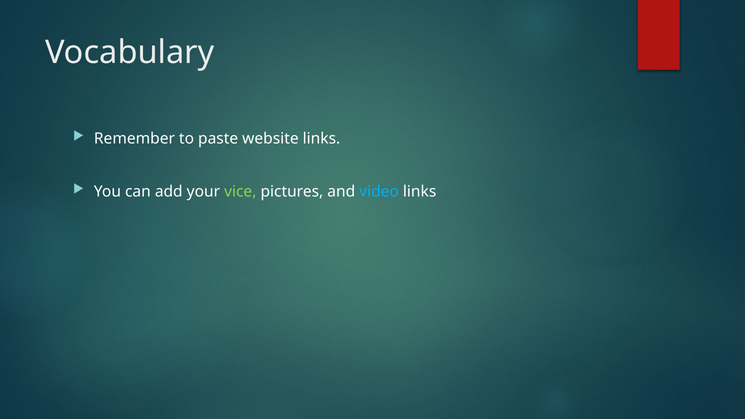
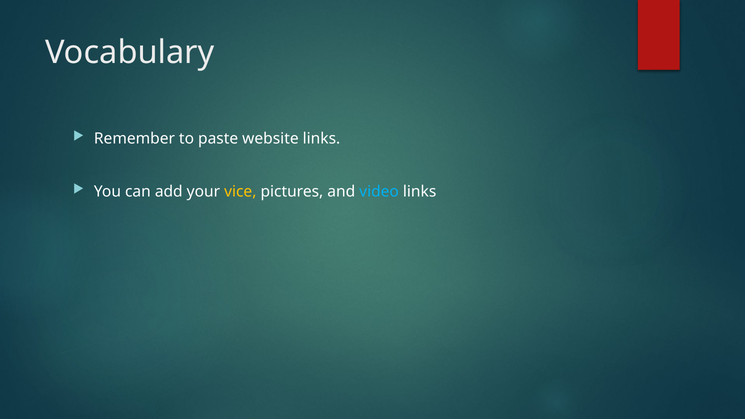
vice colour: light green -> yellow (240, 191)
